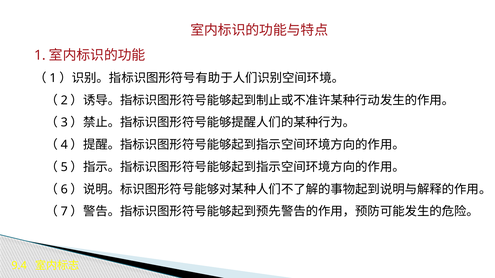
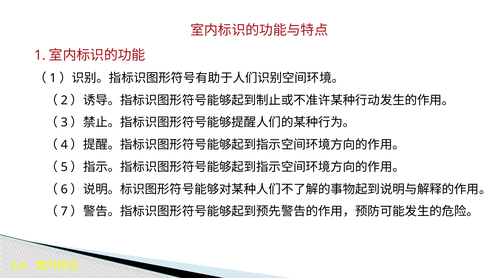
9.4: 9.4 -> 6.6 (19, 266)
